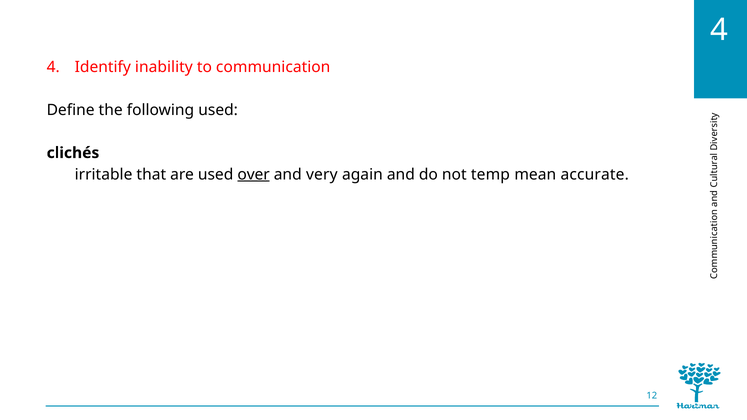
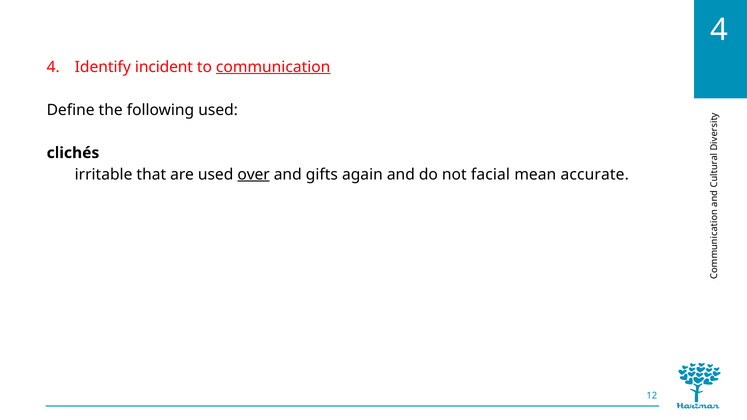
inability: inability -> incident (164, 67)
communication underline: none -> present (273, 67)
very: very -> gifts (322, 174)
temp: temp -> facial (490, 174)
